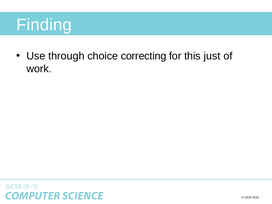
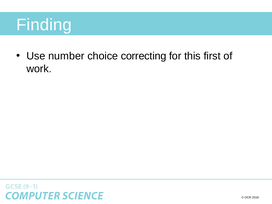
through: through -> number (66, 56)
just: just -> first (212, 56)
